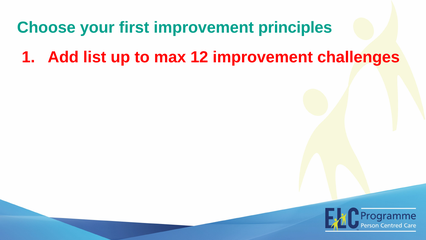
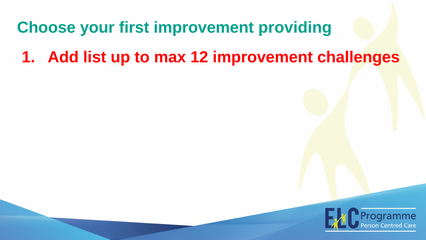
principles: principles -> providing (295, 28)
